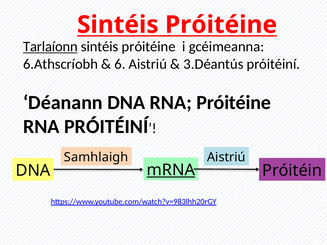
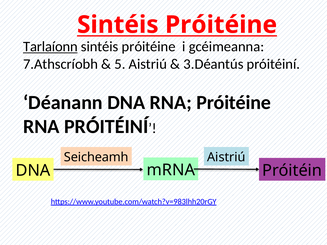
6.Athscríobh: 6.Athscríobh -> 7.Athscríobh (61, 64)
6: 6 -> 5 (120, 64)
Samhlaigh: Samhlaigh -> Seicheamh (96, 157)
mRNA underline: present -> none (171, 170)
